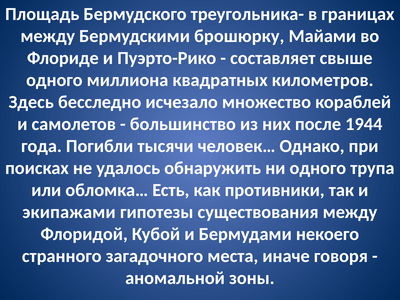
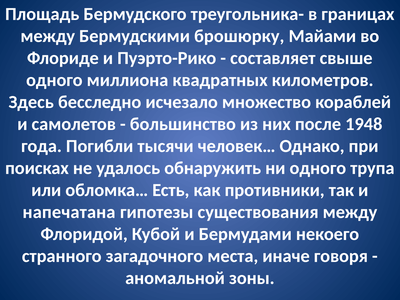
1944: 1944 -> 1948 (364, 124)
экипажами: экипажами -> напечатана (69, 212)
